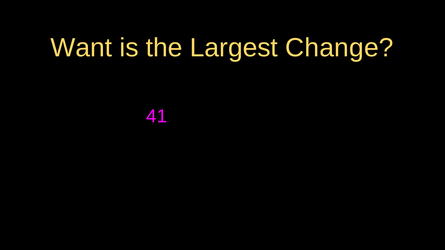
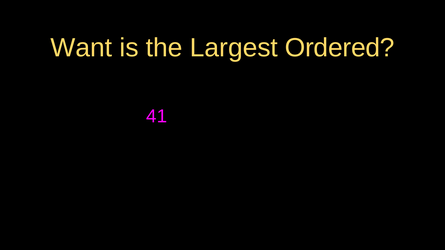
Change: Change -> Ordered (340, 48)
